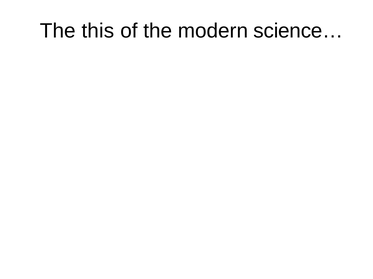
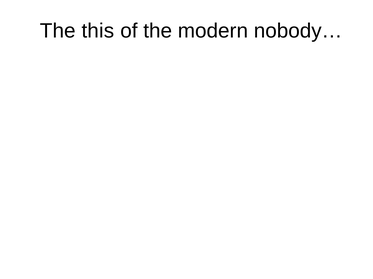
science…: science… -> nobody… (298, 31)
